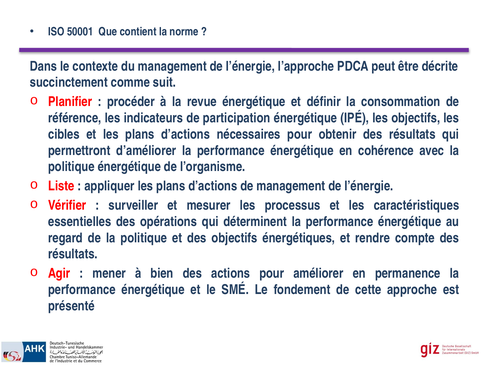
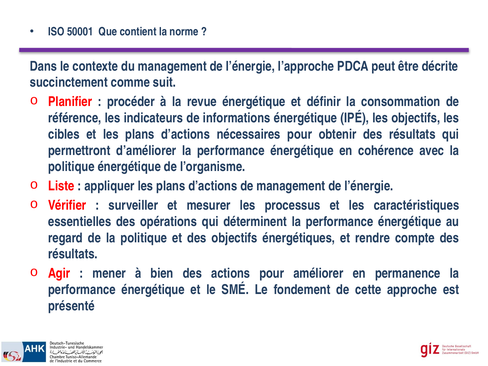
participation: participation -> informations (237, 118)
